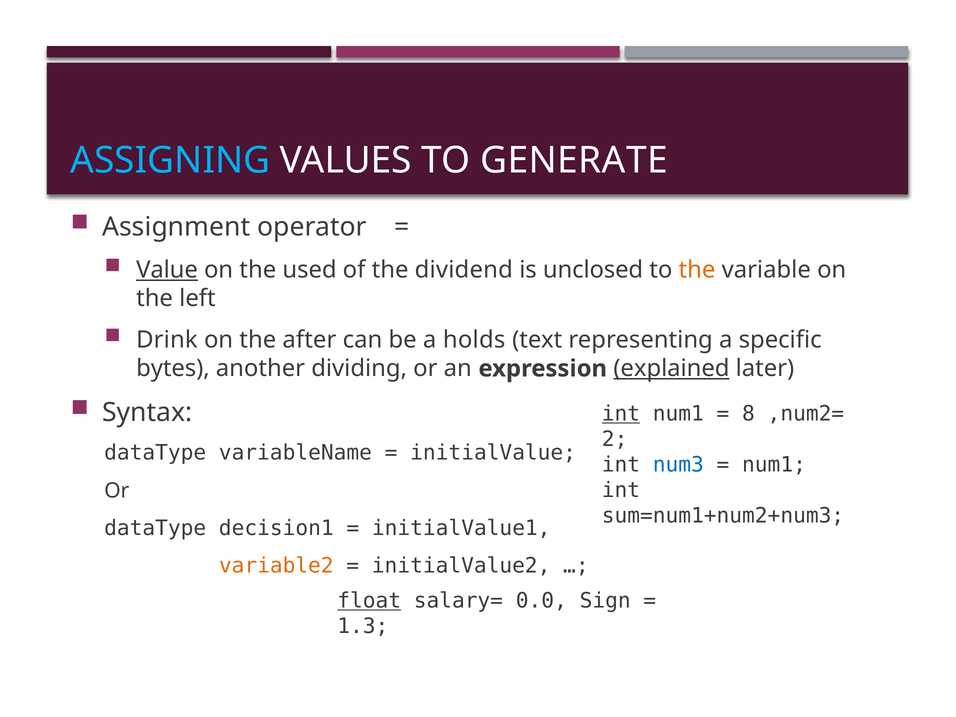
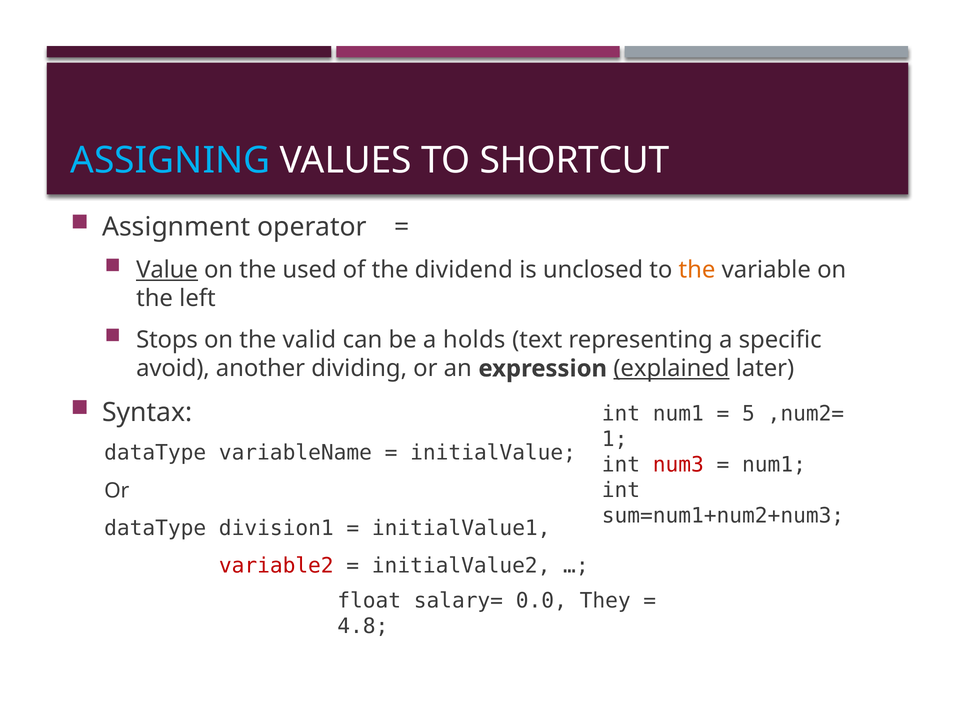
GENERATE: GENERATE -> SHORTCUT (574, 161)
Drink: Drink -> Stops (167, 340)
after: after -> valid (309, 340)
bytes: bytes -> avoid (173, 369)
int underline: present -> none (621, 414)
8: 8 -> 5 (748, 414)
2: 2 -> 1 (615, 439)
num3 colour: blue -> red (678, 465)
decision1: decision1 -> division1 (276, 528)
variable2 colour: orange -> red (276, 566)
float underline: present -> none (369, 601)
Sign: Sign -> They (605, 601)
1.3: 1.3 -> 4.8 (363, 626)
